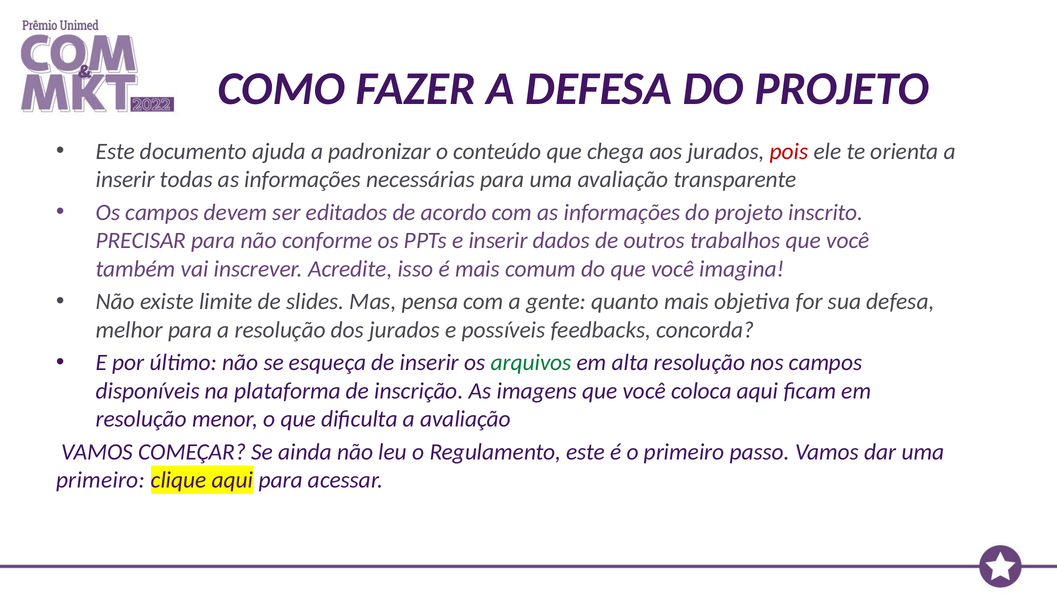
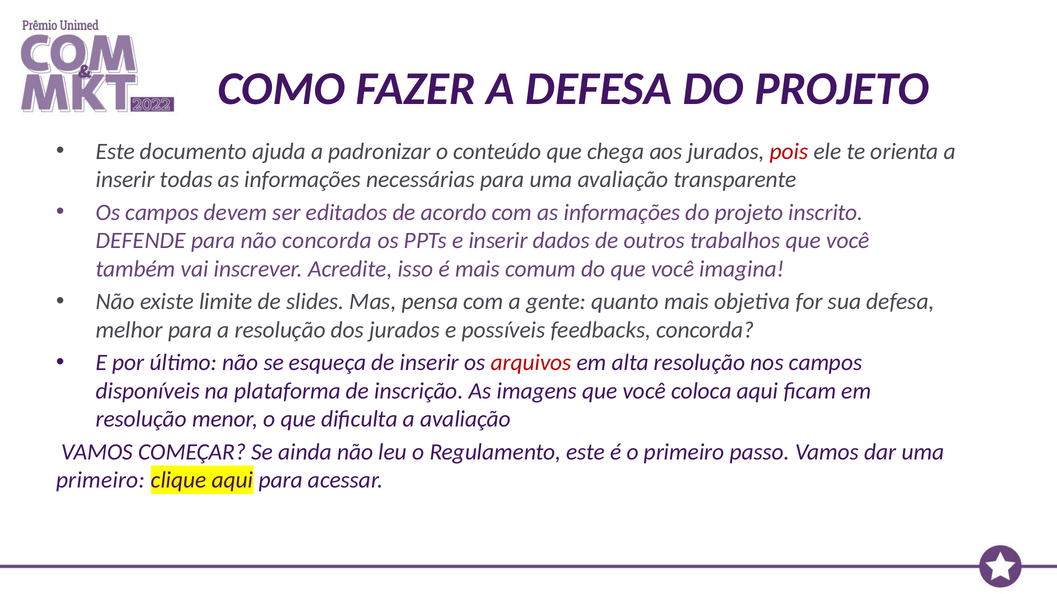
PRECISAR: PRECISAR -> DEFENDE (141, 241)
não conforme: conforme -> concorda (327, 241)
arquivos colour: green -> red (531, 363)
